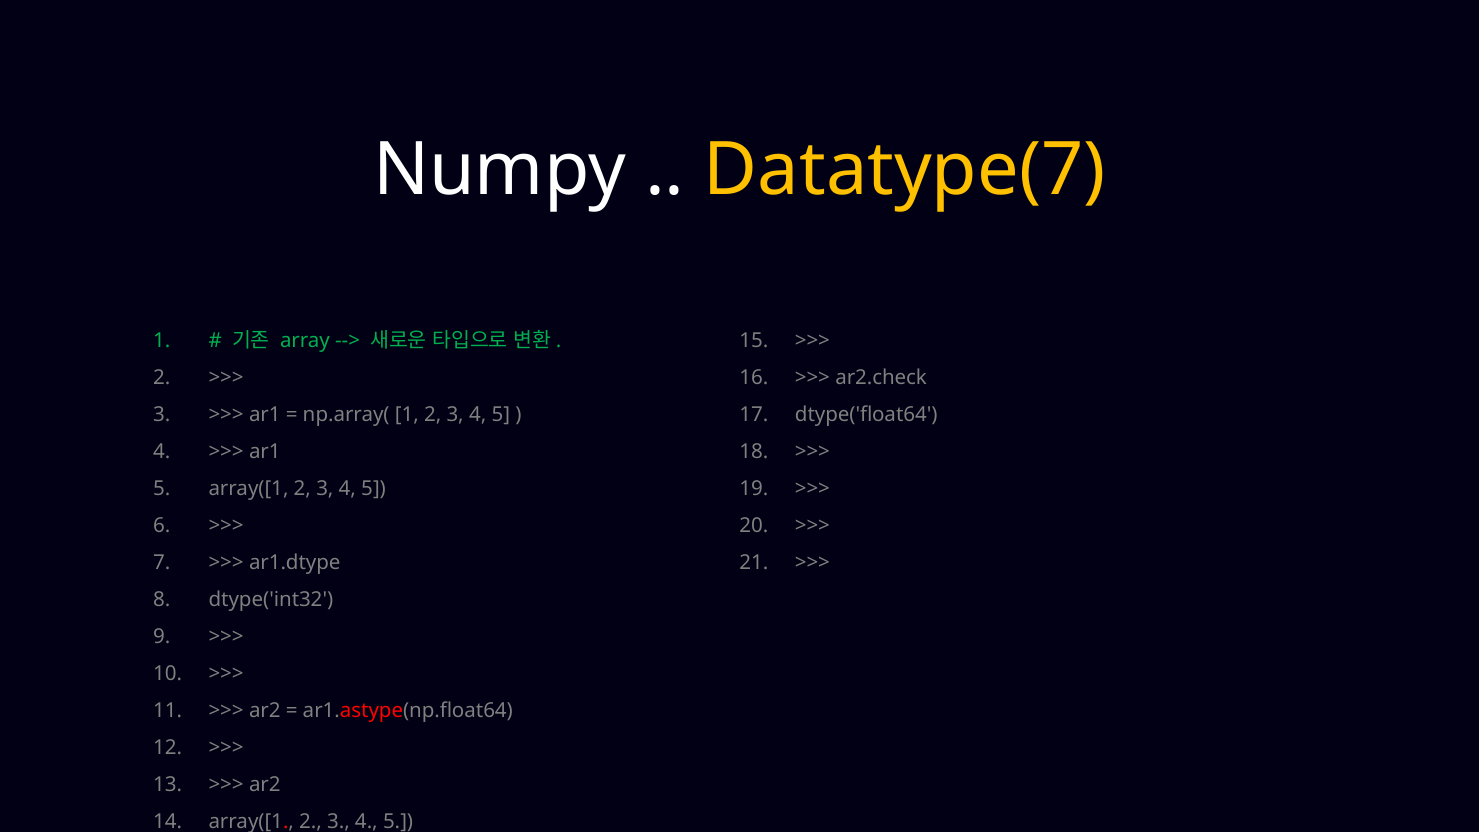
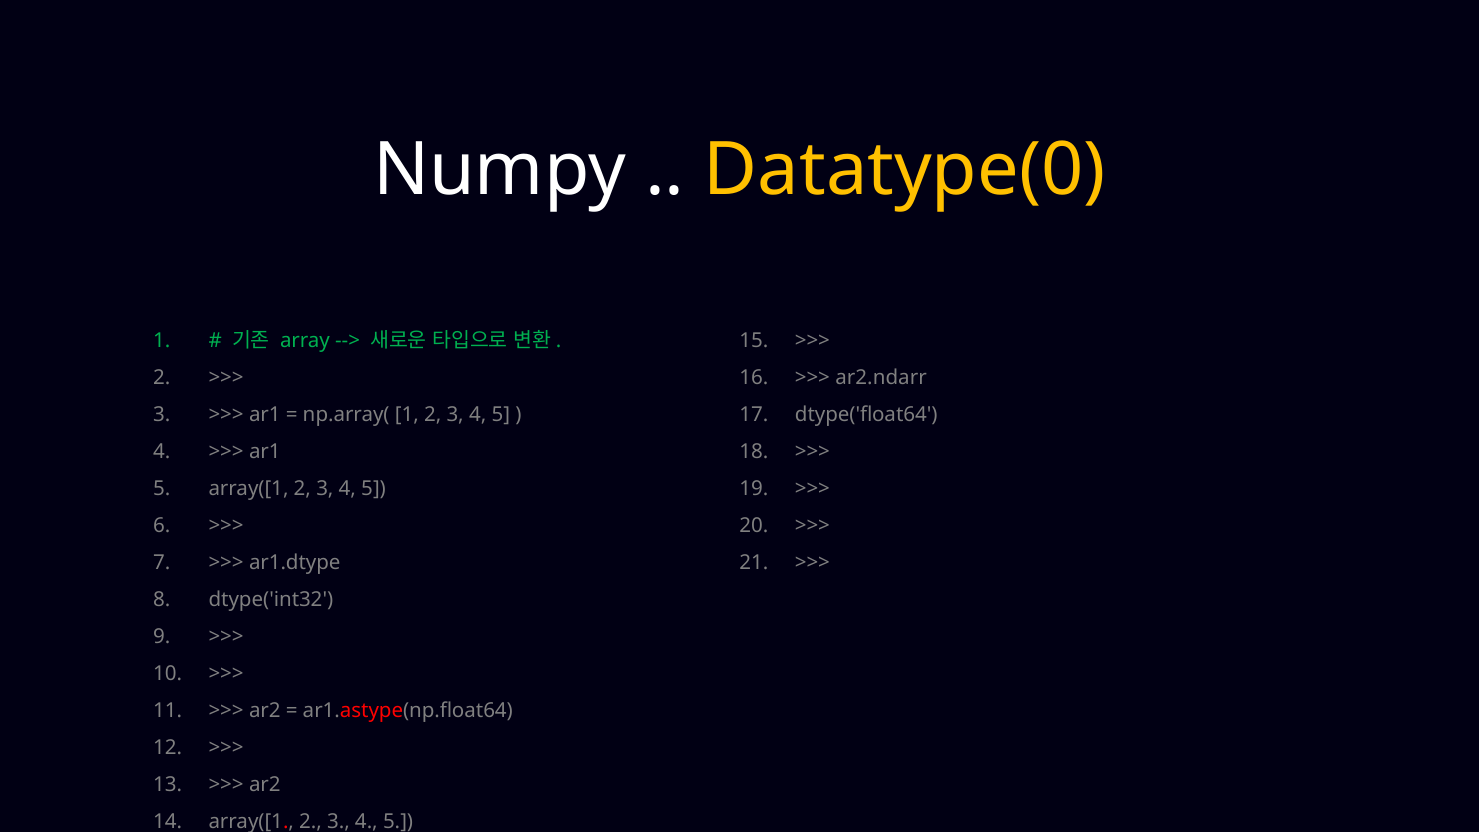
Datatype(7: Datatype(7 -> Datatype(0 (905, 170)
ar2.check: ar2.check -> ar2.ndarr (881, 377)
